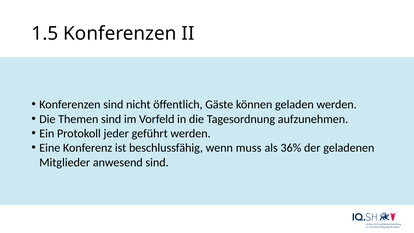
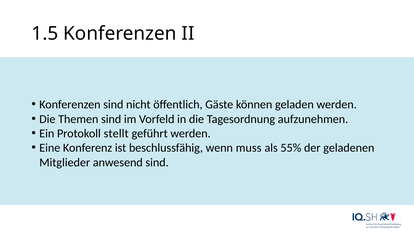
jeder: jeder -> stellt (116, 133)
36%: 36% -> 55% (291, 148)
